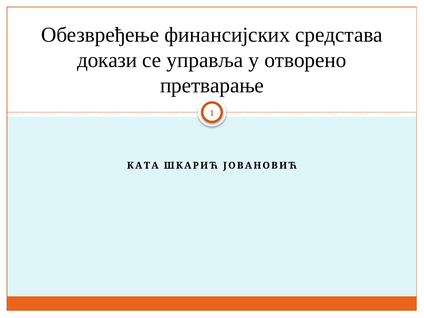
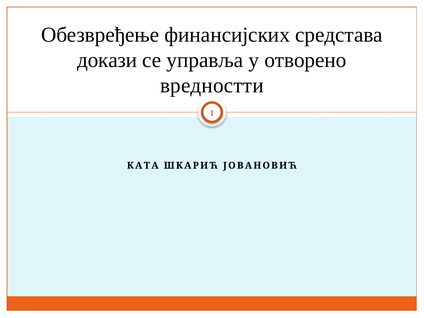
претварање: претварање -> вредностти (212, 86)
